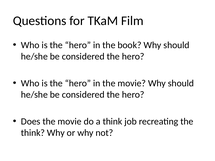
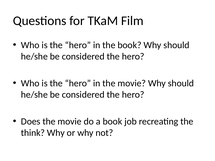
a think: think -> book (112, 122)
